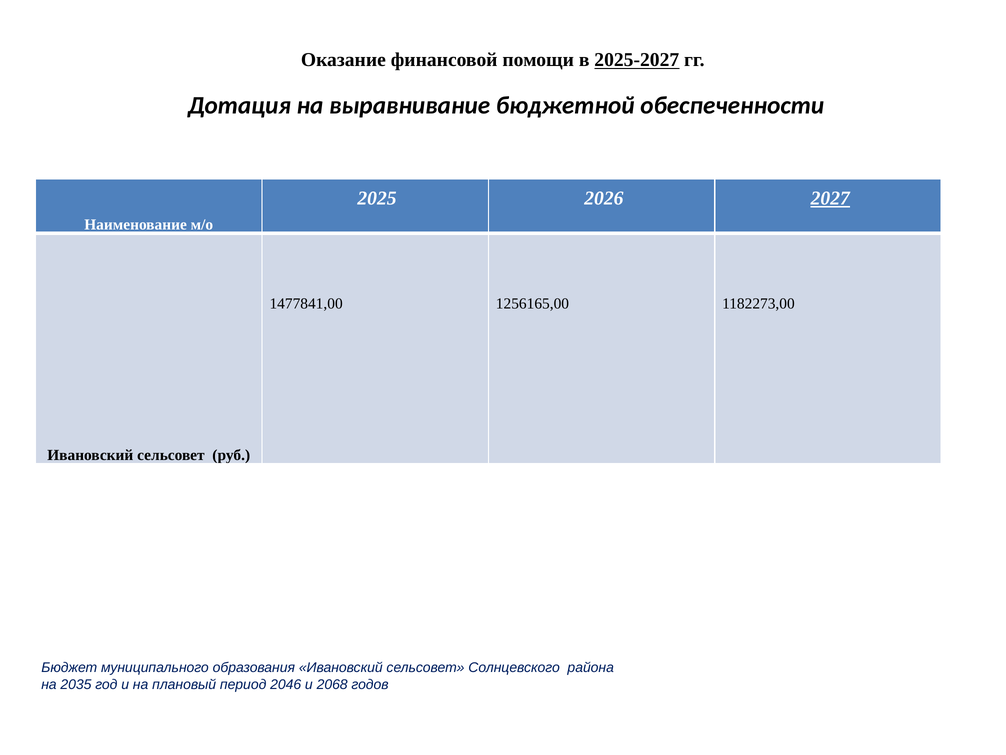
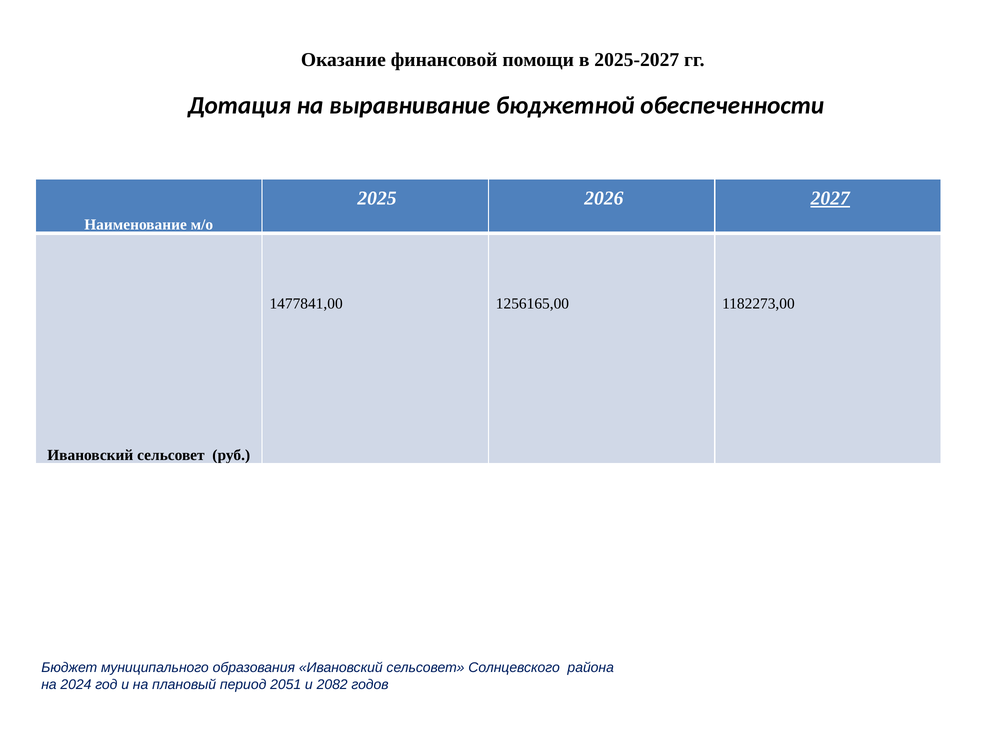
2025-2027 underline: present -> none (637, 60)
2035: 2035 -> 2024 (76, 684)
2046: 2046 -> 2051 (286, 684)
2068: 2068 -> 2082 (332, 684)
